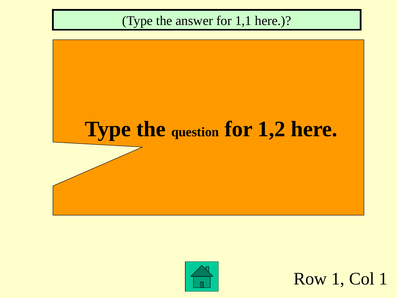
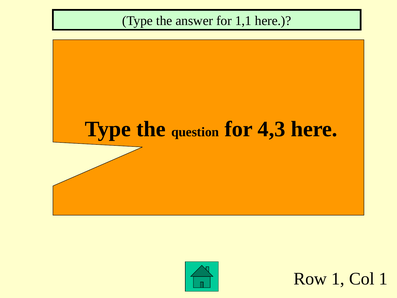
1,2: 1,2 -> 4,3 (272, 129)
